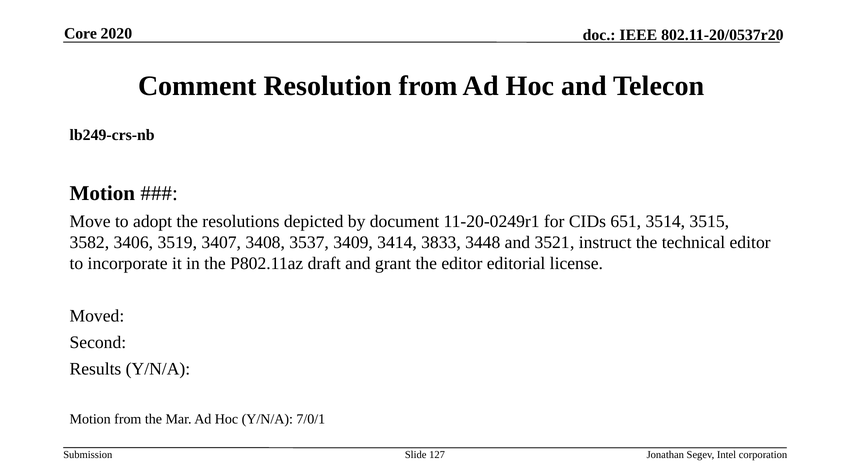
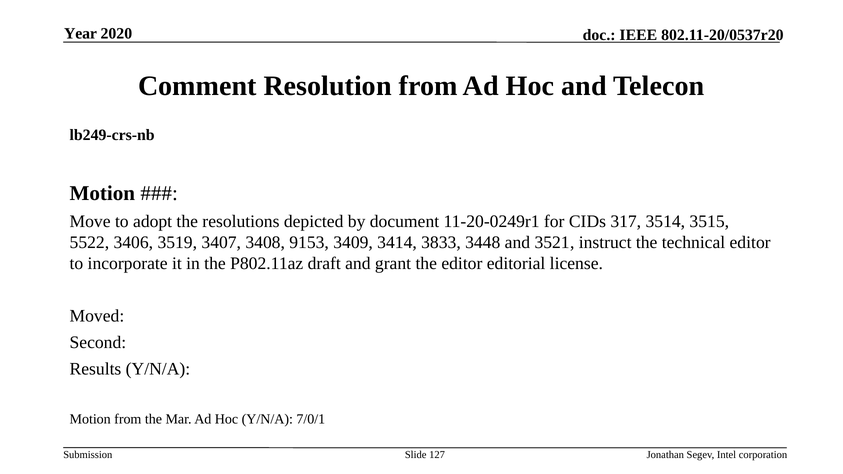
Core: Core -> Year (81, 34)
651: 651 -> 317 (626, 221)
3582: 3582 -> 5522 (89, 242)
3537: 3537 -> 9153 (309, 242)
